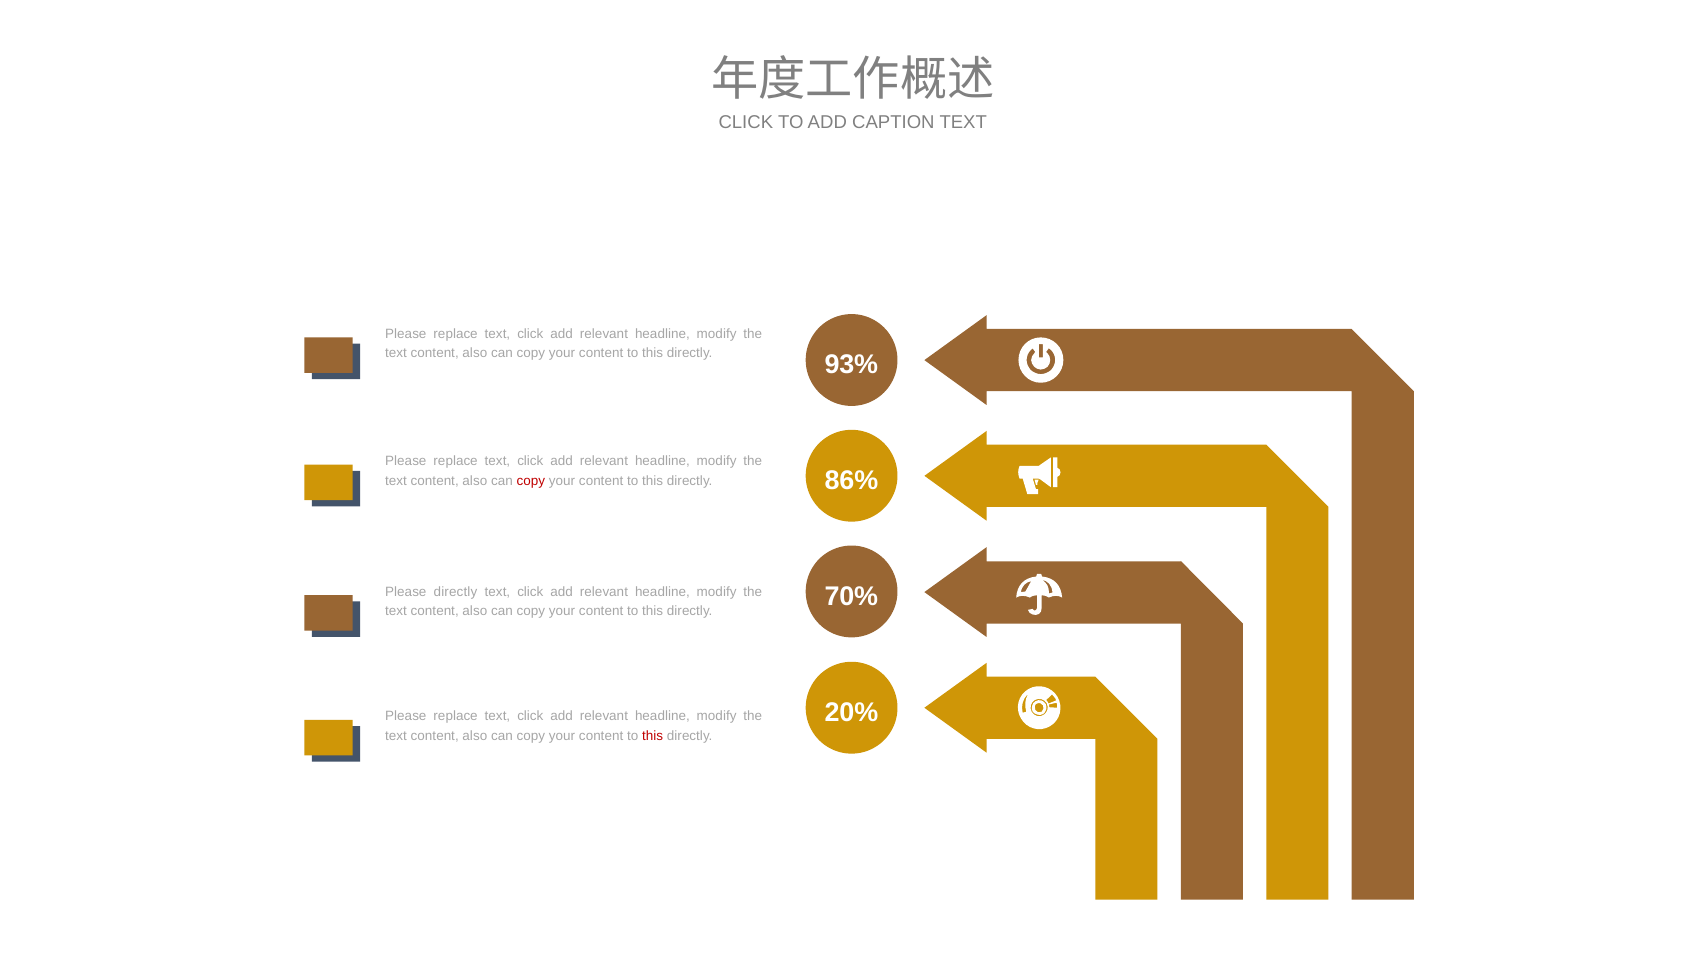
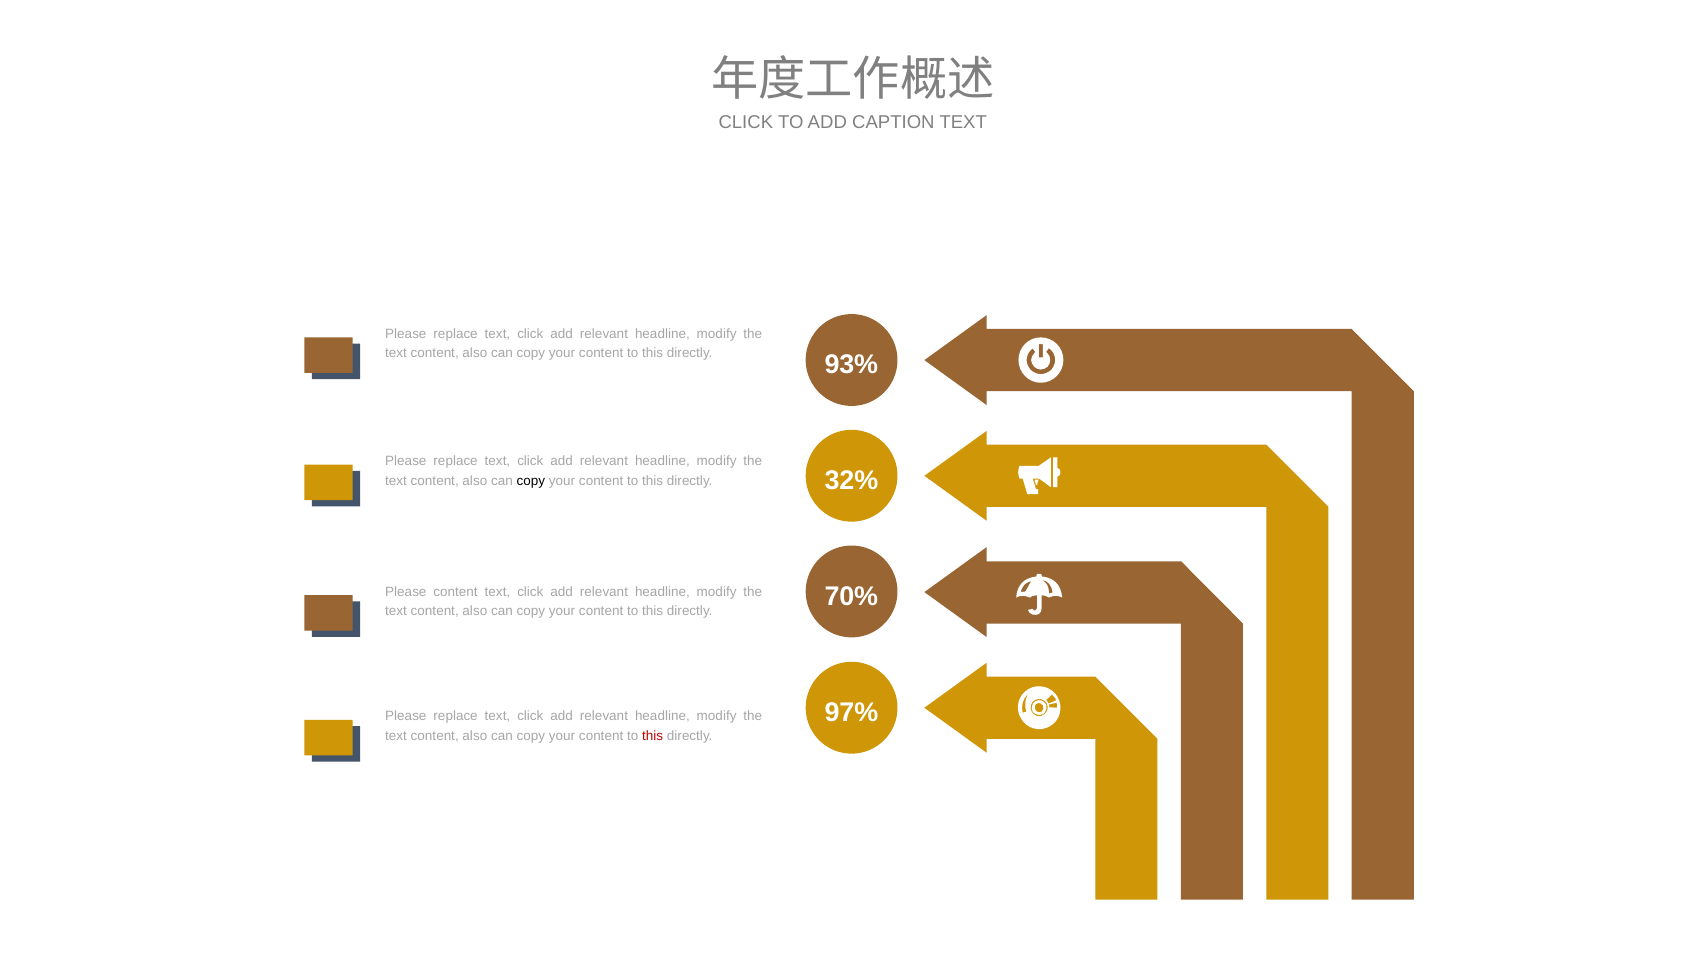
86%: 86% -> 32% (851, 480)
copy colour: red -> black (531, 480)
Please directly: directly -> content (456, 591)
20%: 20% -> 97% (851, 712)
